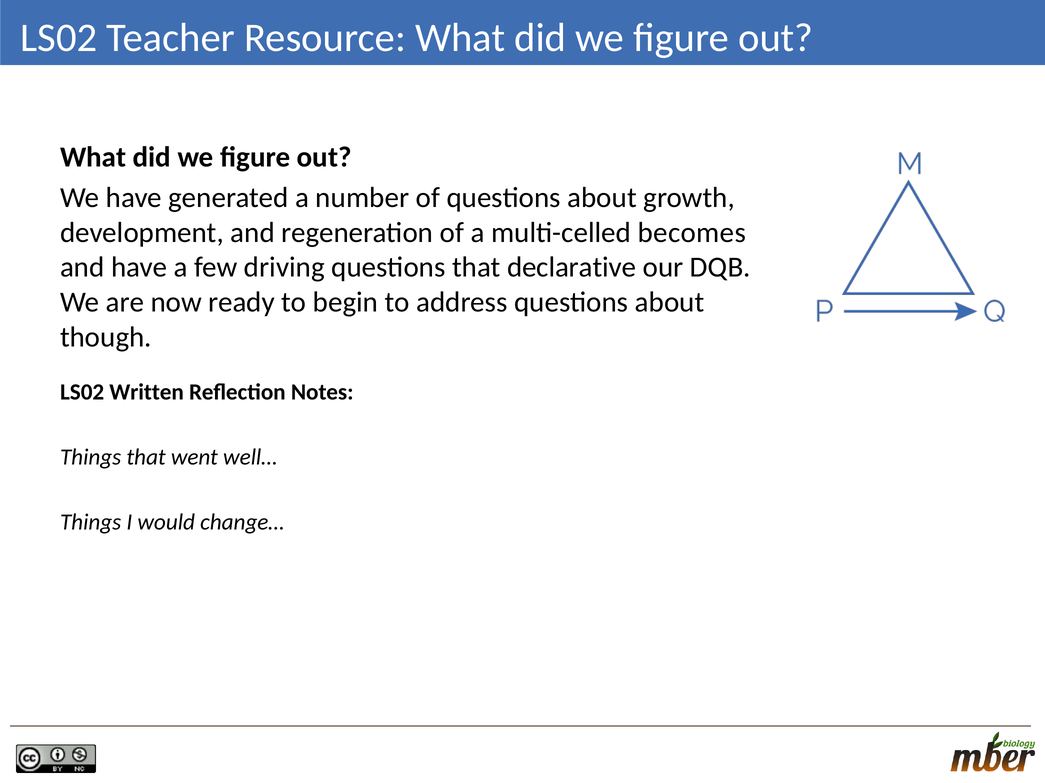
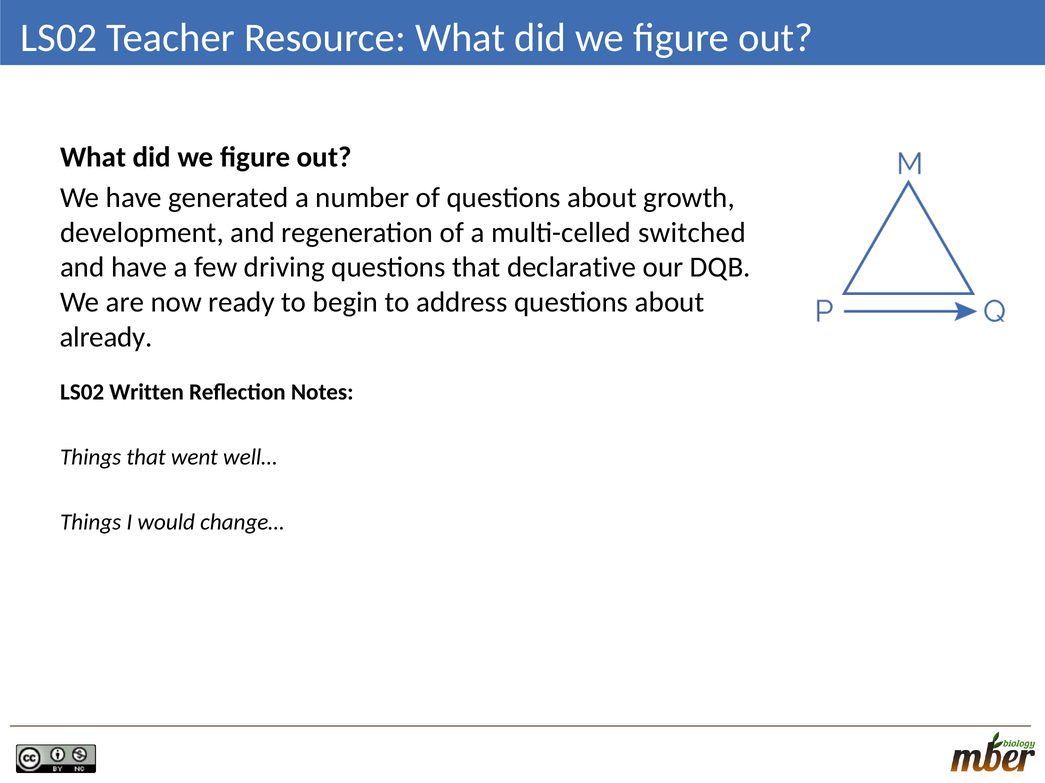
becomes: becomes -> switched (692, 233)
though: though -> already (106, 337)
